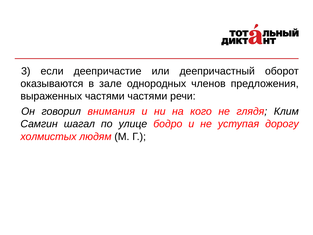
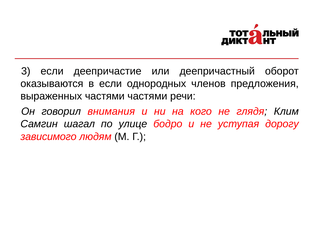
в зале: зале -> если (111, 84)
холмистых: холмистых -> зависимого (48, 136)
